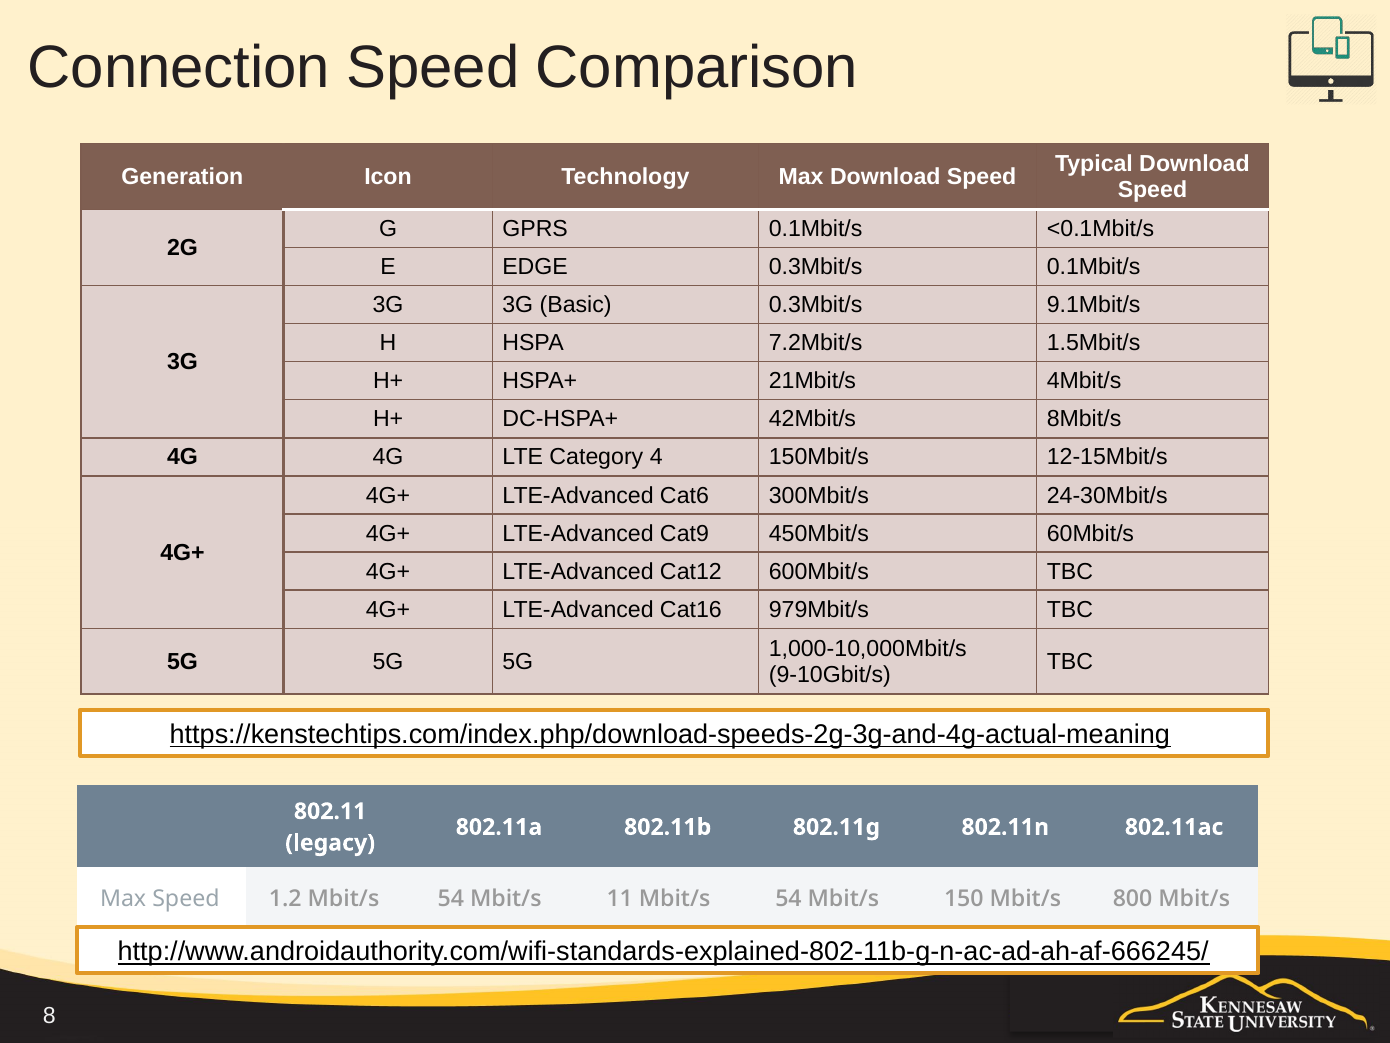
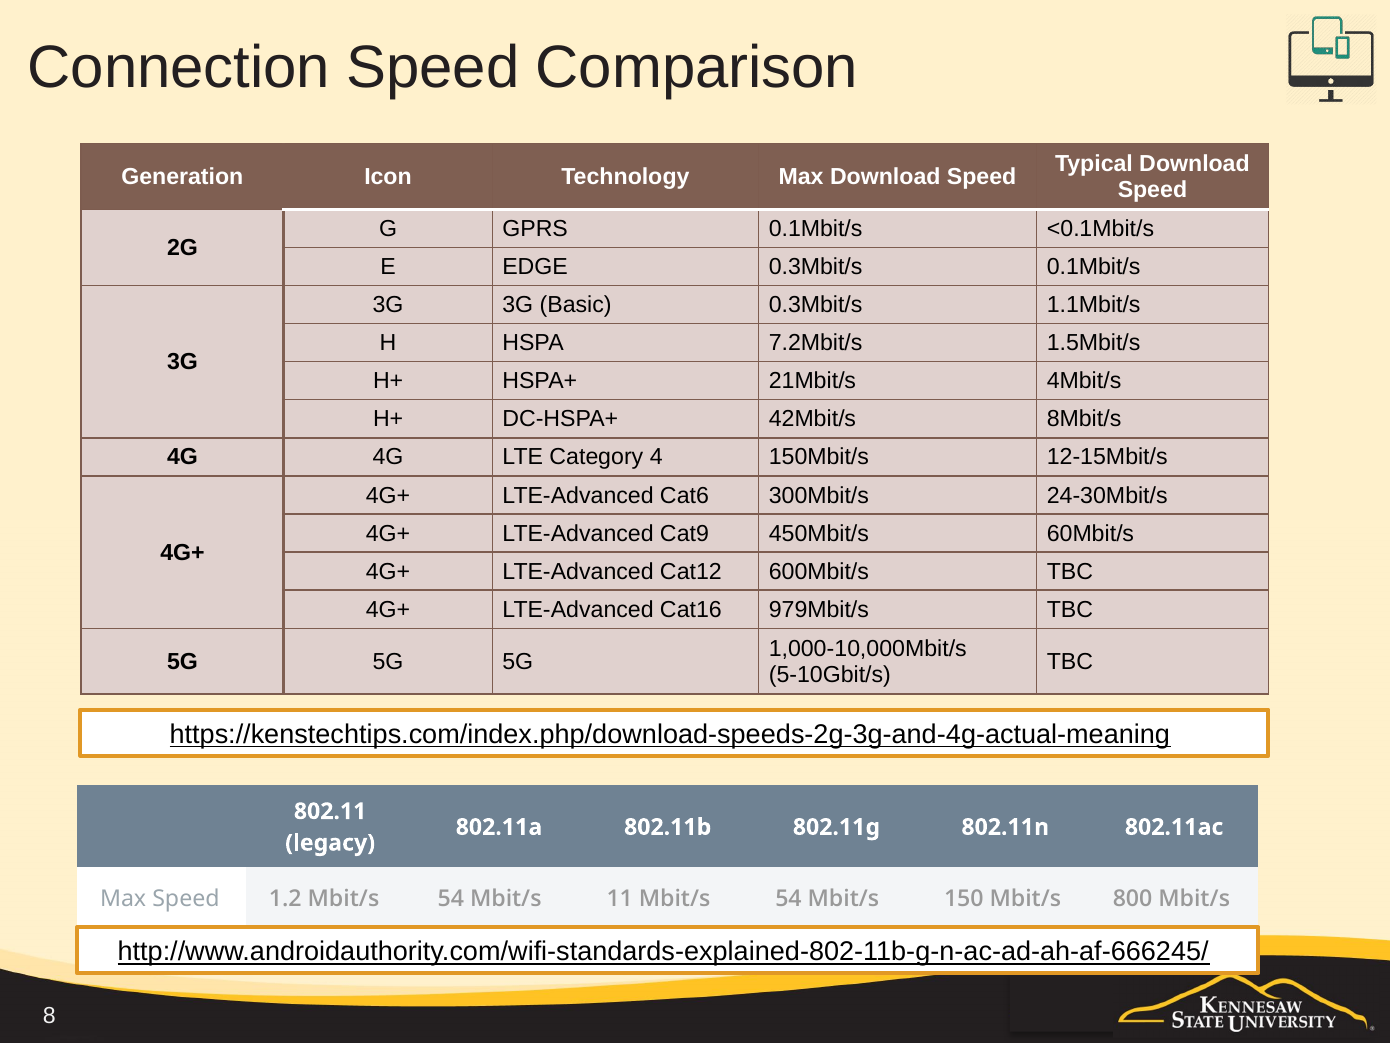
9.1Mbit/s: 9.1Mbit/s -> 1.1Mbit/s (1094, 305)
9-10Gbit/s: 9-10Gbit/s -> 5-10Gbit/s (830, 674)
